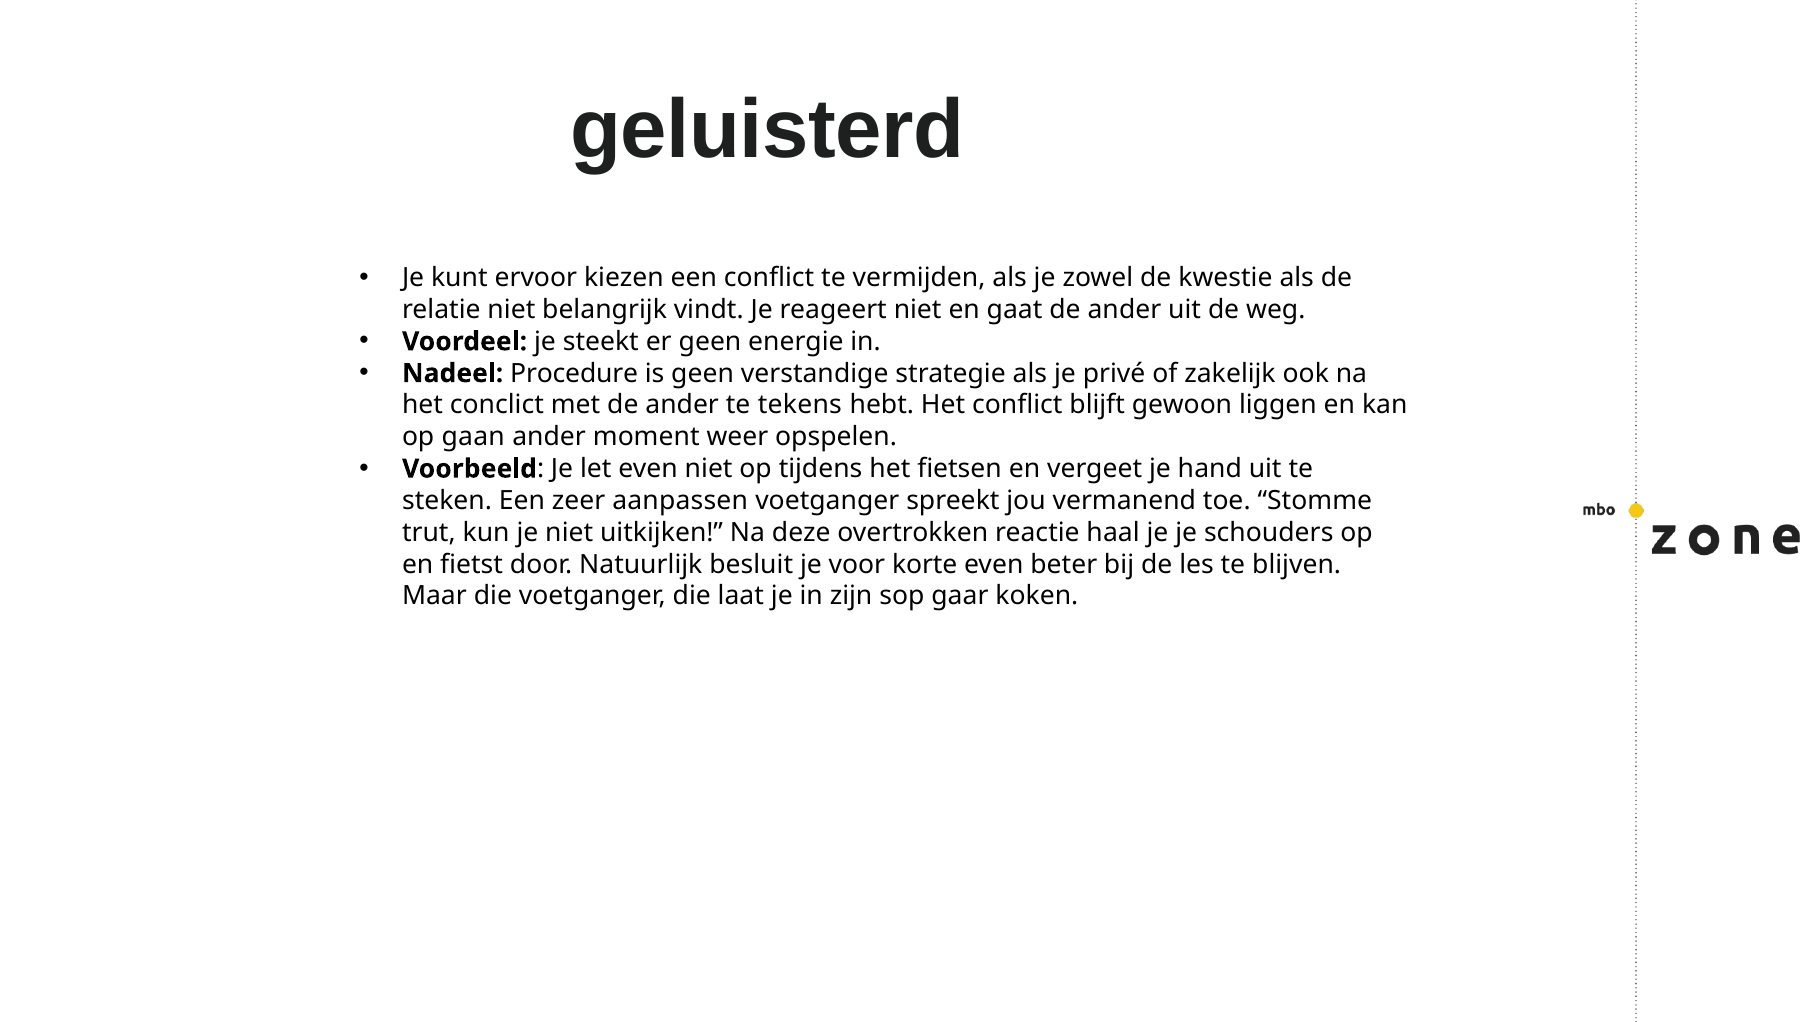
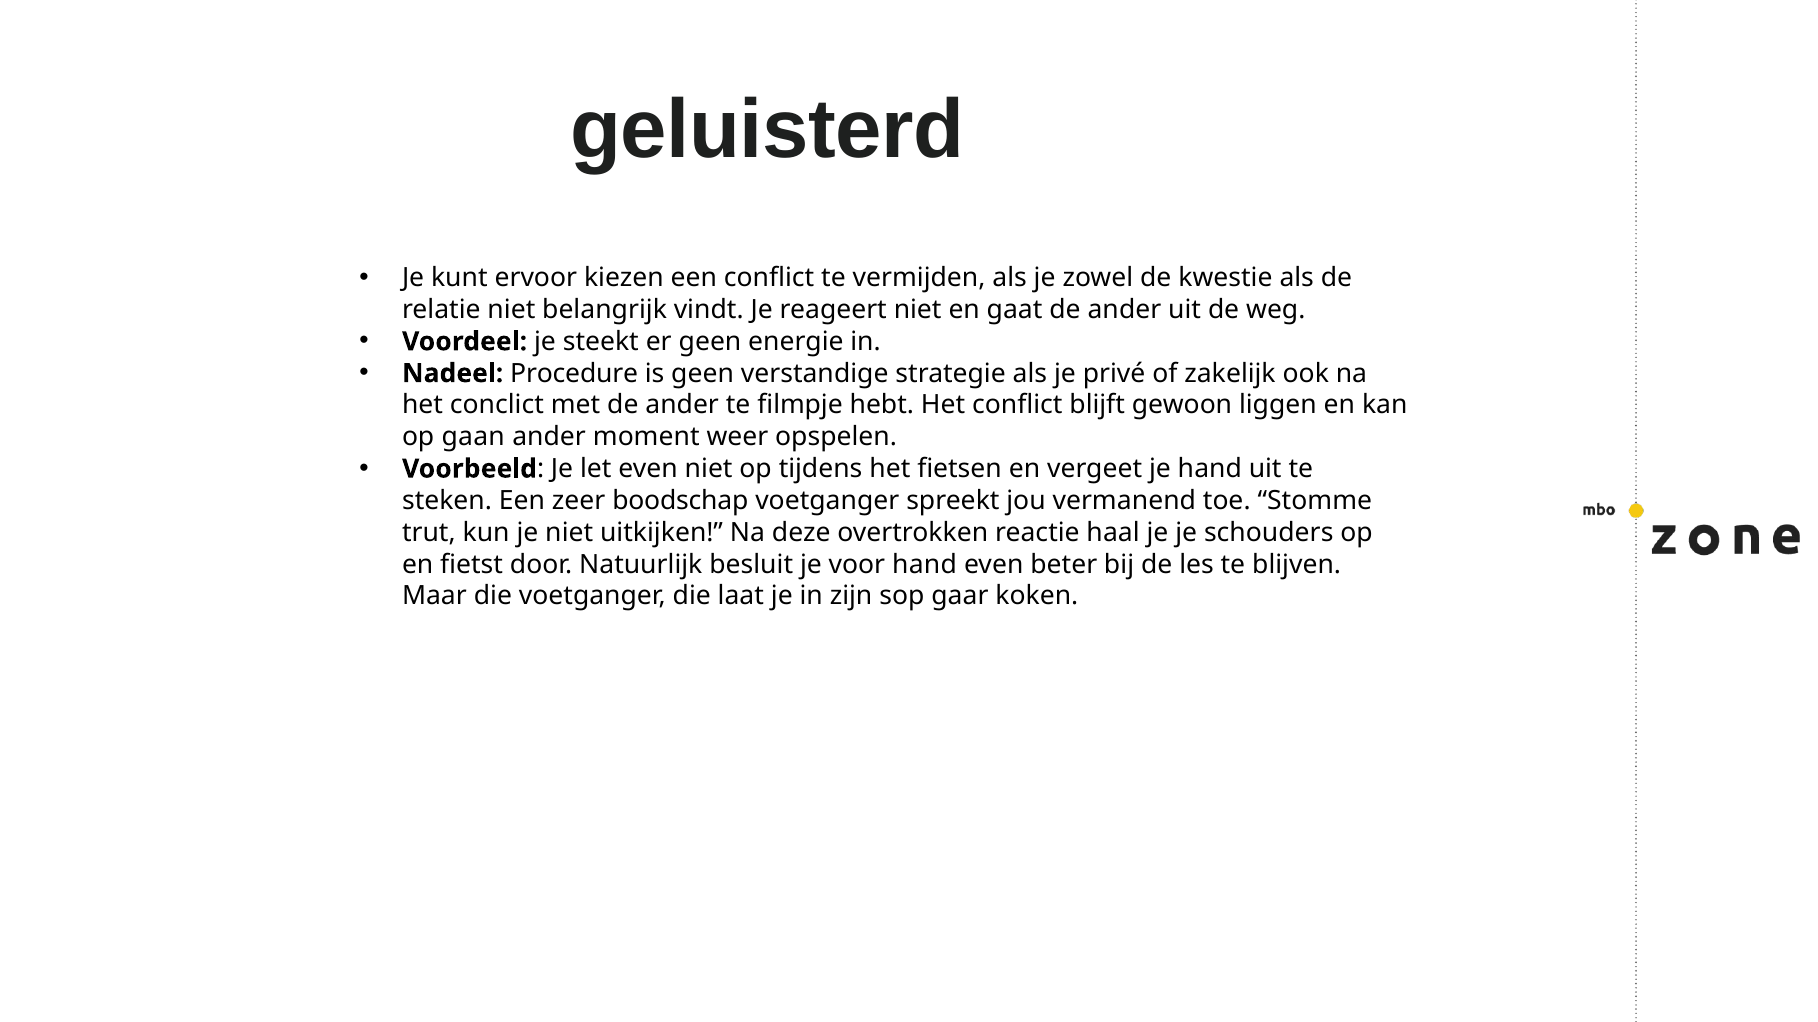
tekens: tekens -> filmpje (800, 405)
aanpassen: aanpassen -> boodschap (680, 501)
voor korte: korte -> hand (925, 565)
